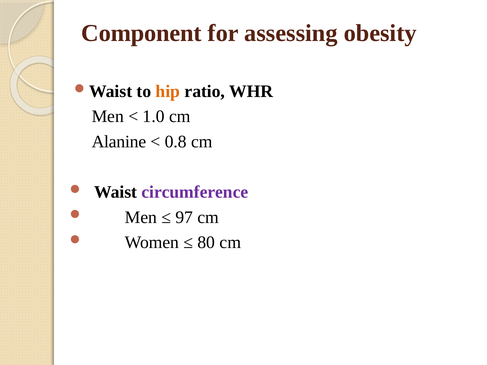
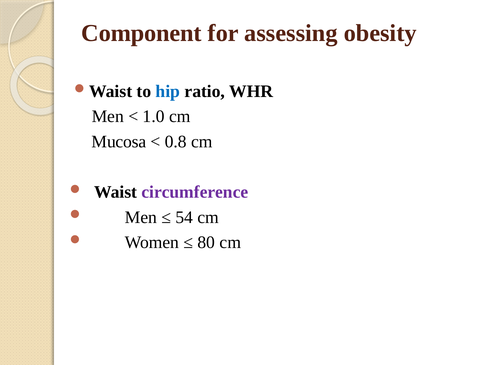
hip colour: orange -> blue (168, 91)
Alanine: Alanine -> Mucosa (119, 142)
97: 97 -> 54 (184, 217)
